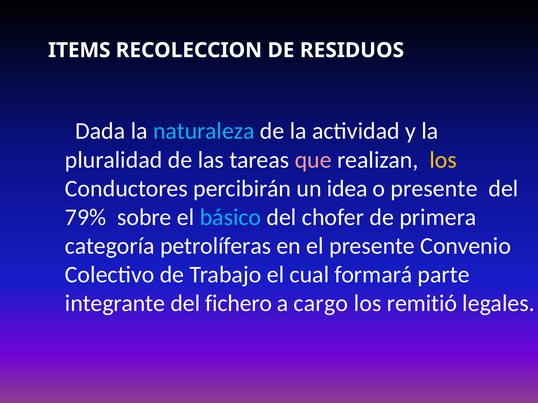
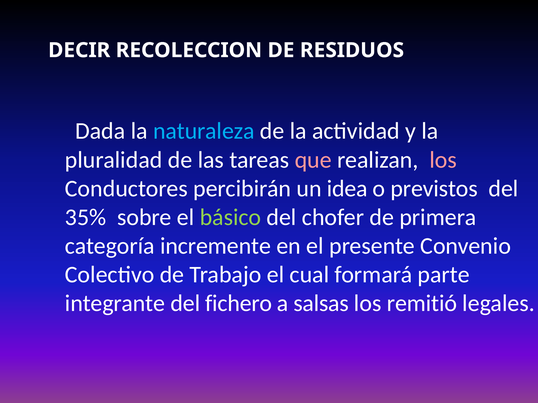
ITEMS: ITEMS -> DECIR (79, 50)
los colour: yellow -> pink (443, 160)
o presente: presente -> previstos (434, 189)
79%: 79% -> 35% (86, 218)
básico colour: light blue -> light green (230, 218)
petrolíferas: petrolíferas -> incremente (216, 246)
cargo: cargo -> salsas (321, 304)
